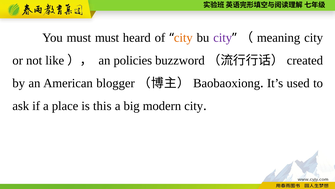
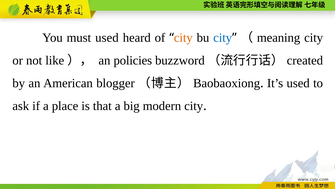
must must: must -> used (107, 38)
city colour: purple -> blue (223, 38)
this: this -> that (102, 106)
